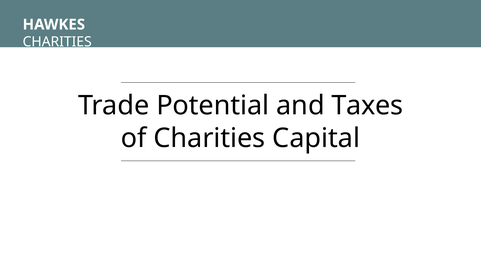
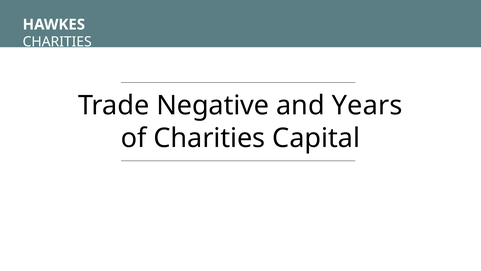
Potential: Potential -> Negative (213, 106)
Taxes: Taxes -> Years (367, 106)
